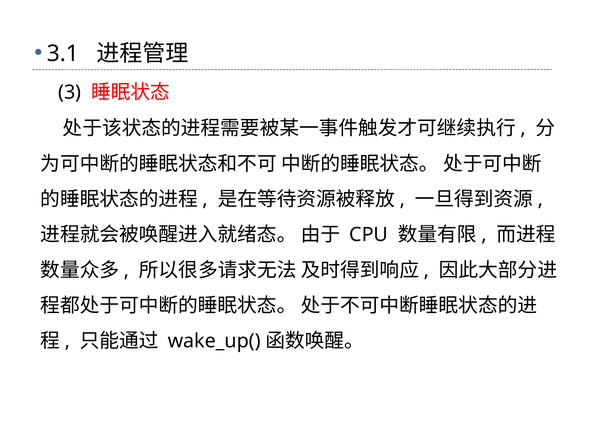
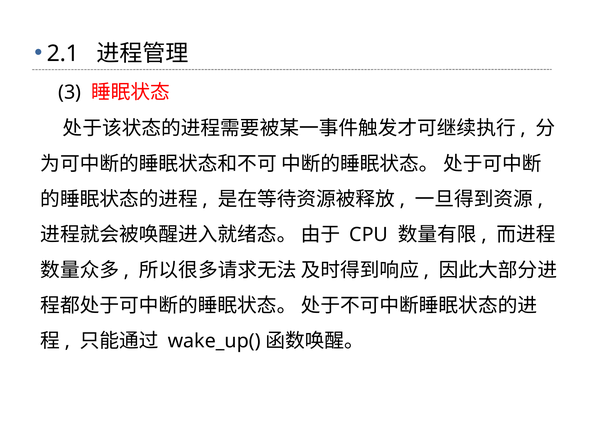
3.1: 3.1 -> 2.1 (63, 53)
